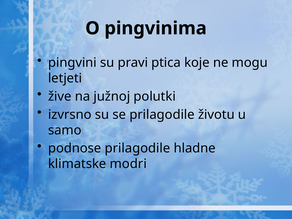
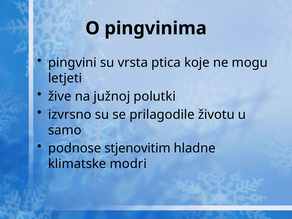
pravi: pravi -> vrsta (133, 63)
podnose prilagodile: prilagodile -> stjenovitim (138, 148)
